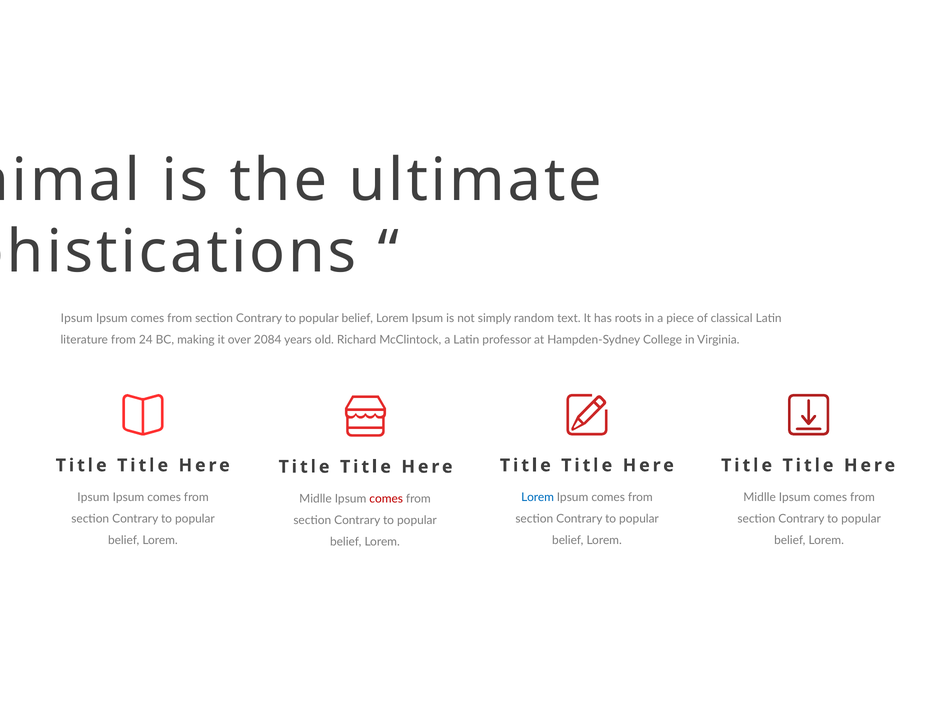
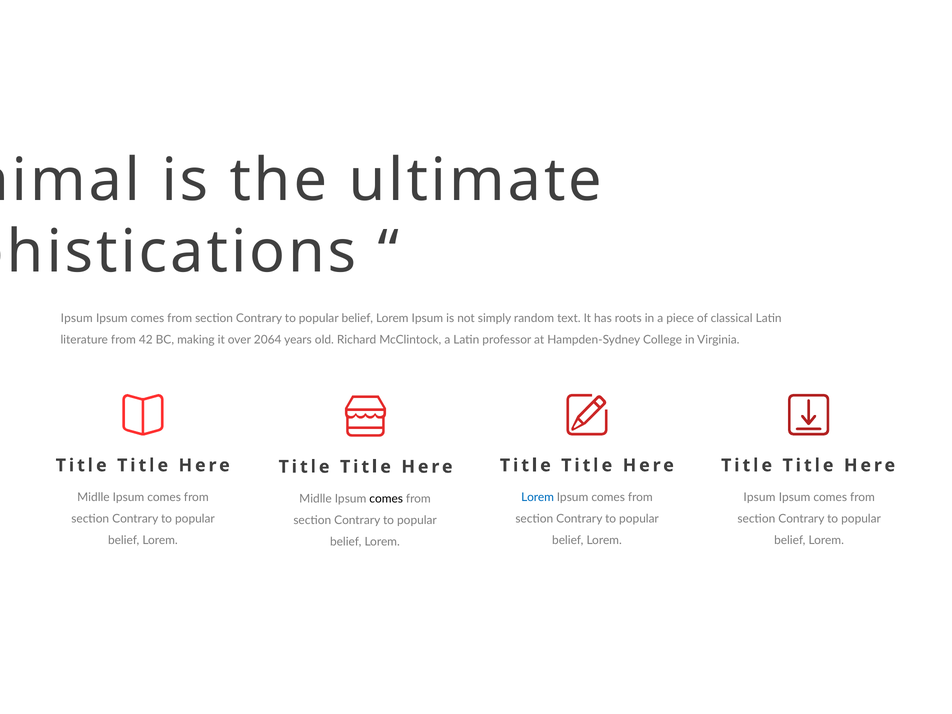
24: 24 -> 42 (146, 340)
2084: 2084 -> 2064 (268, 340)
Ipsum: Ipsum -> Midlle (93, 497)
Midlle: Midlle -> Ipsum (759, 497)
comes colour: red -> black (386, 499)
